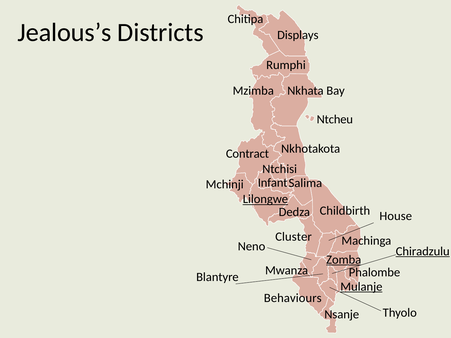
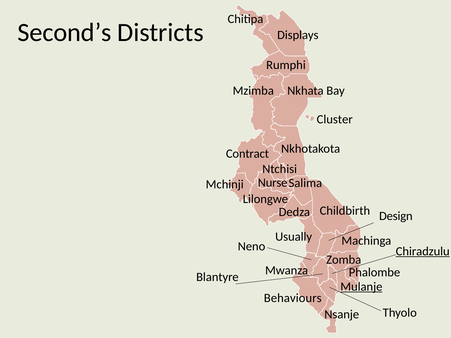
Jealous’s: Jealous’s -> Second’s (64, 33)
Ntcheu: Ntcheu -> Cluster (335, 119)
Infant: Infant -> Nurse (273, 183)
Lilongwe underline: present -> none (265, 199)
House: House -> Design (396, 216)
Cluster: Cluster -> Usually (294, 237)
Zomba underline: present -> none (344, 260)
